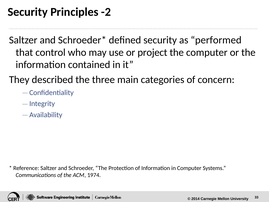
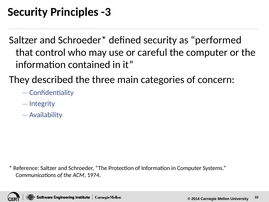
-2: -2 -> -3 (106, 12)
project: project -> careful (152, 52)
